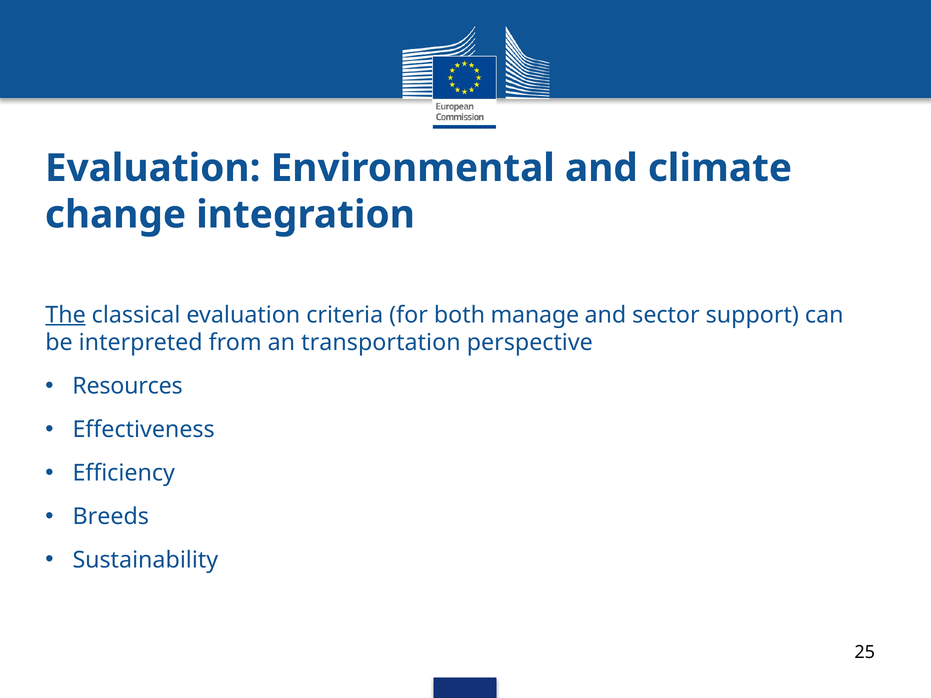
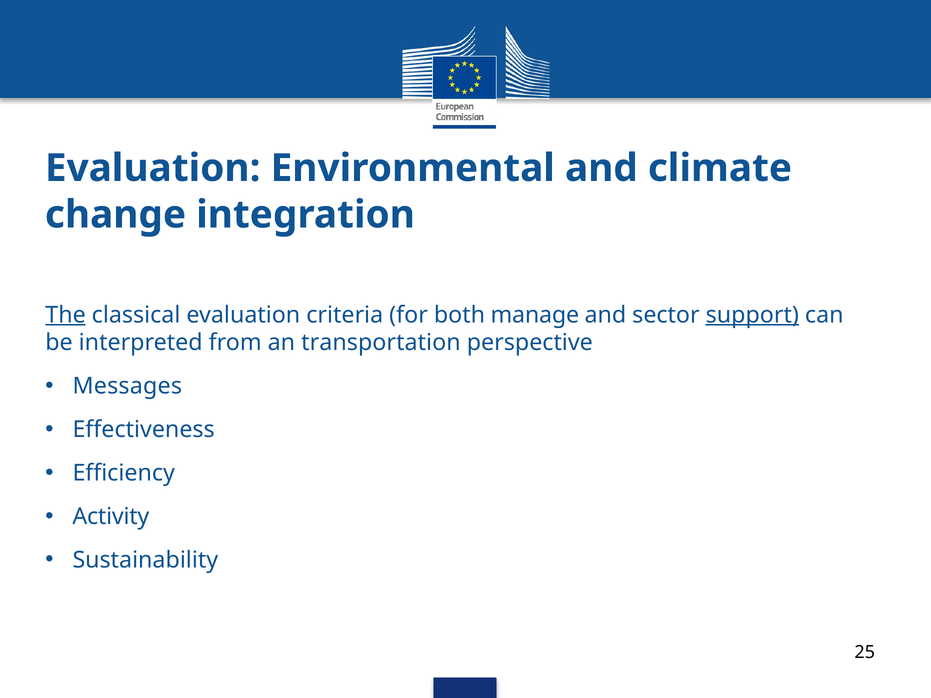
support underline: none -> present (752, 315)
Resources: Resources -> Messages (127, 386)
Breeds: Breeds -> Activity (111, 517)
